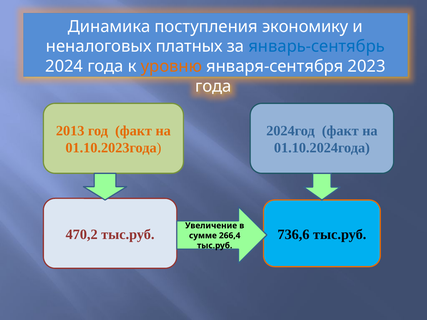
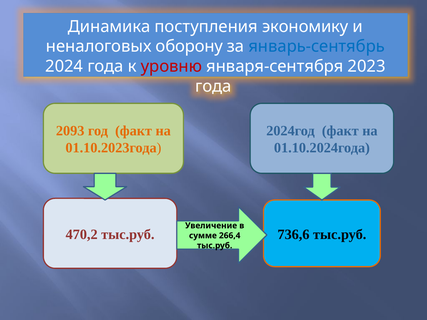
платных: платных -> оборону (189, 46)
уровню colour: orange -> red (171, 66)
2013: 2013 -> 2093 (70, 131)
